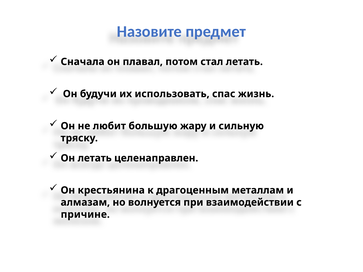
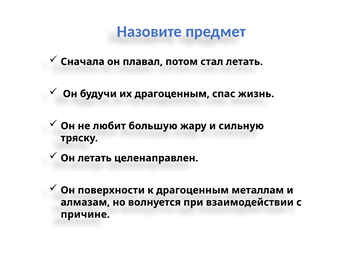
их использовать: использовать -> драгоценным (172, 94)
крестьянина: крестьянина -> поверхности (111, 190)
